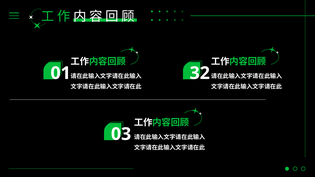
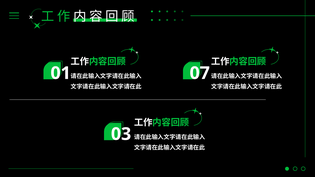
32: 32 -> 07 (200, 73)
